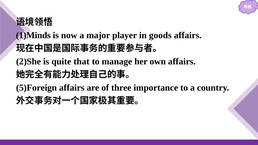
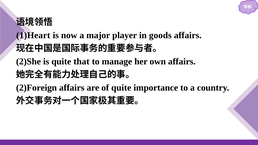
1)Minds: 1)Minds -> 1)Heart (33, 35)
5)Foreign: 5)Foreign -> 2)Foreign (36, 88)
of three: three -> quite (121, 88)
